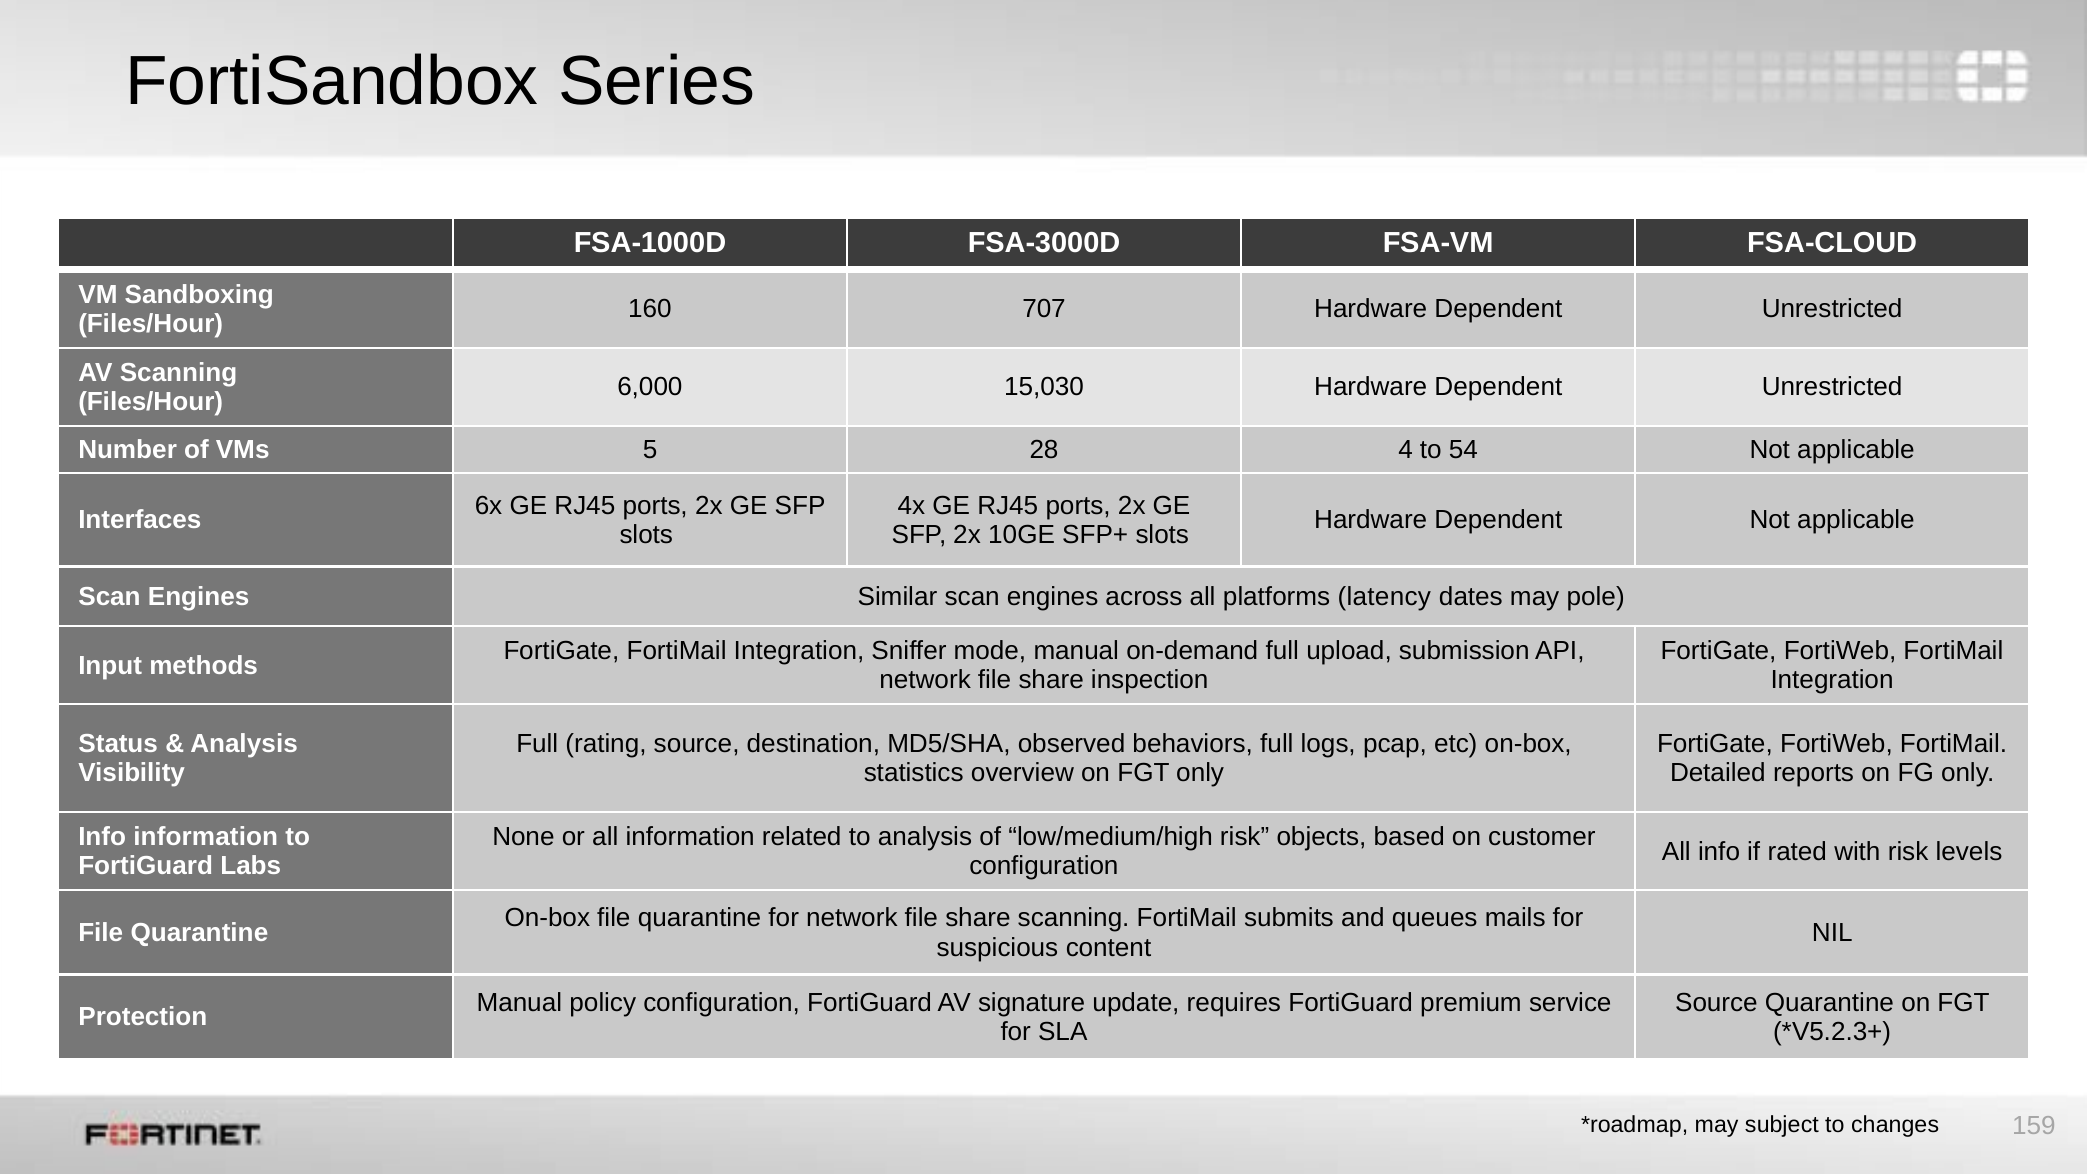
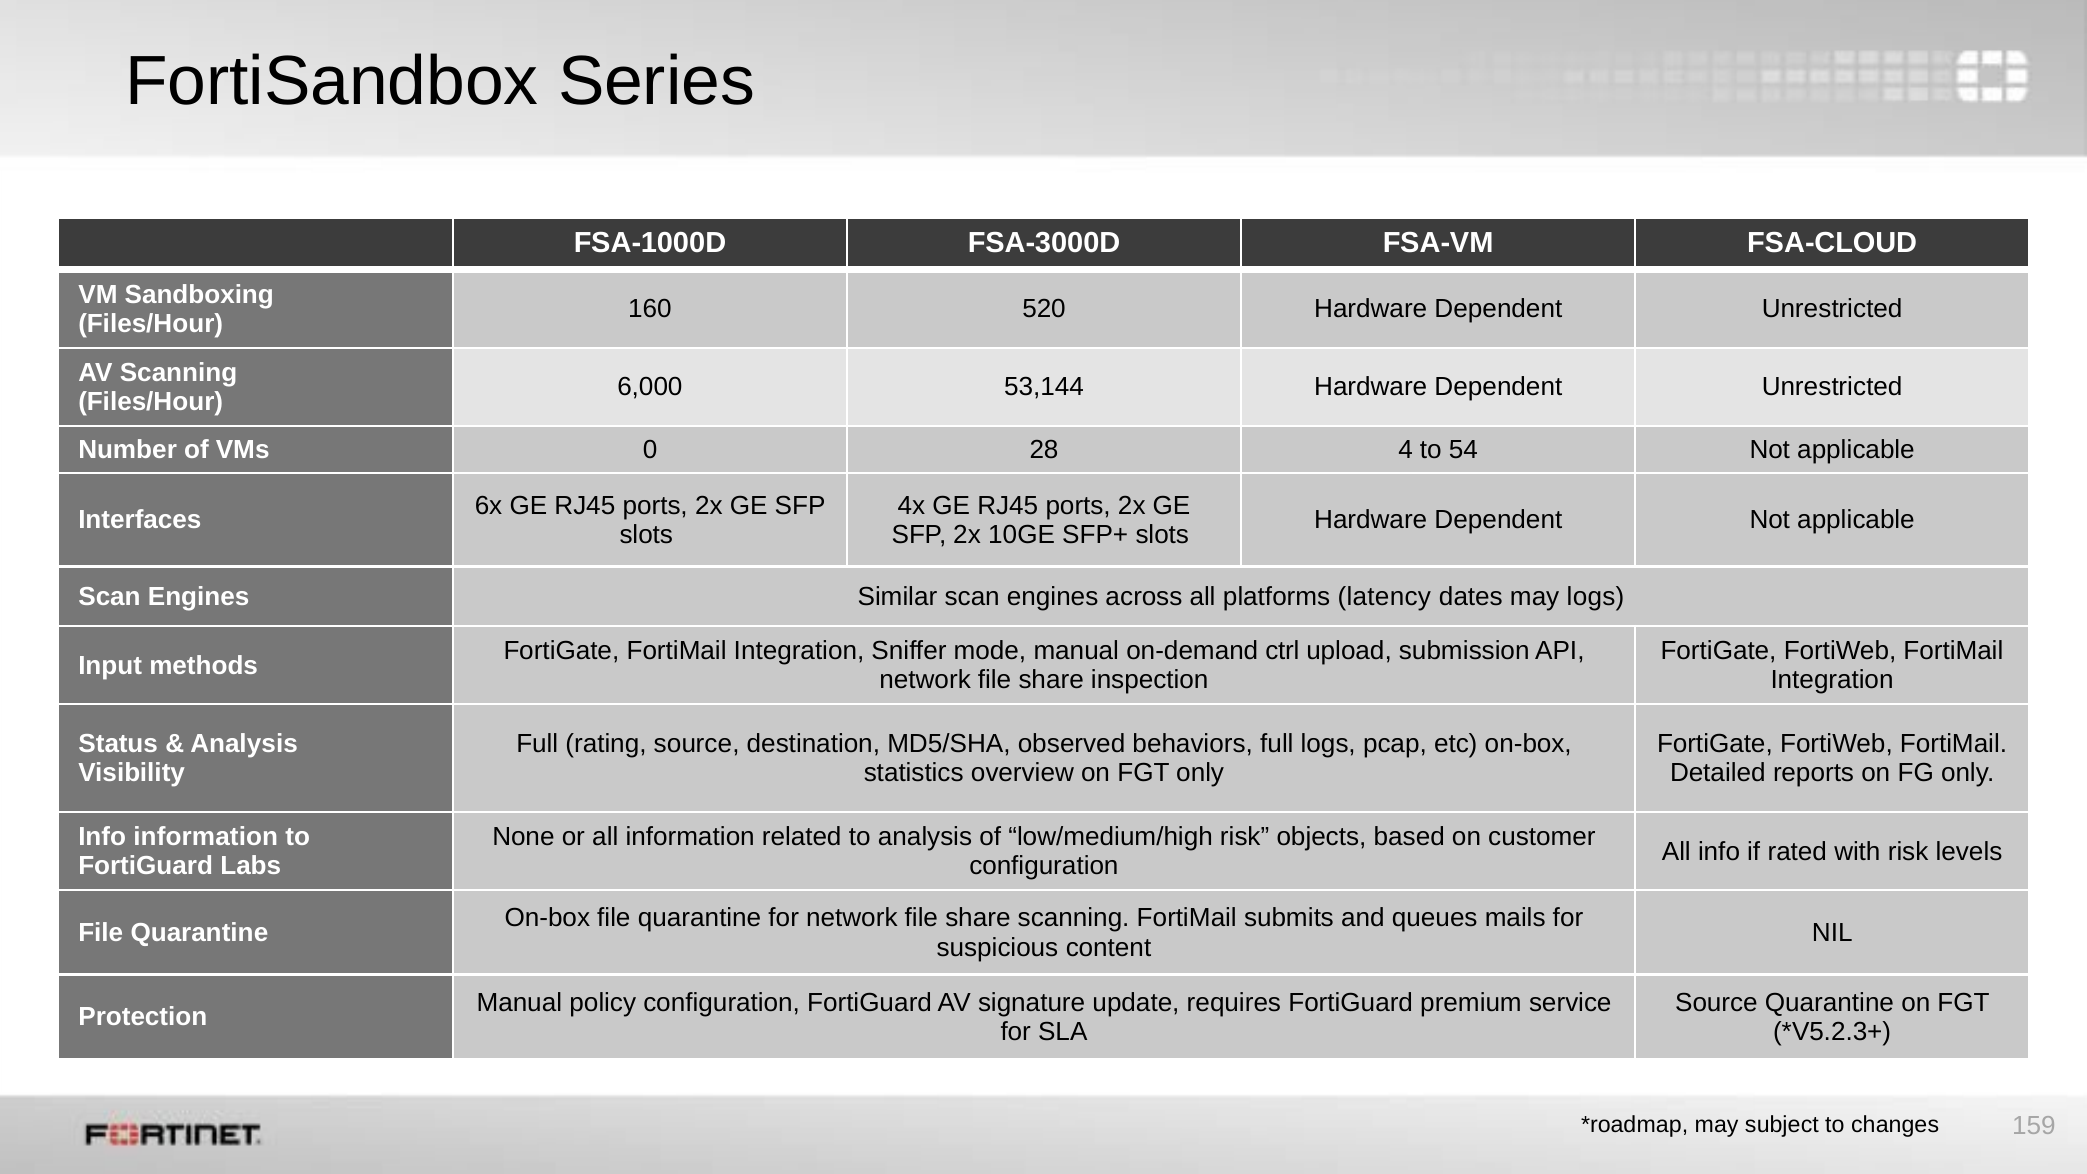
707: 707 -> 520 (1044, 309)
15,030: 15,030 -> 53,144 (1044, 387)
5: 5 -> 0 (650, 450)
may pole: pole -> logs (1596, 597)
on-demand full: full -> ctrl (1282, 651)
